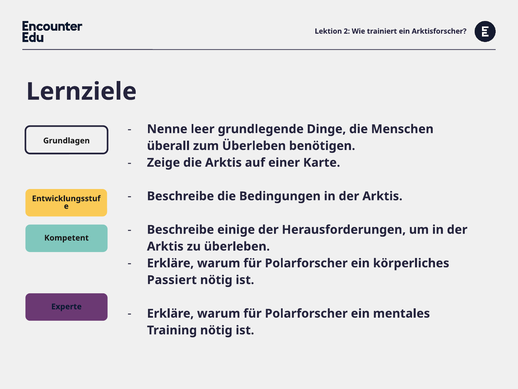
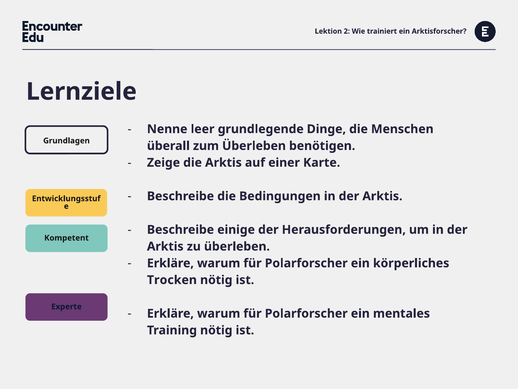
Passiert: Passiert -> Trocken (172, 280)
